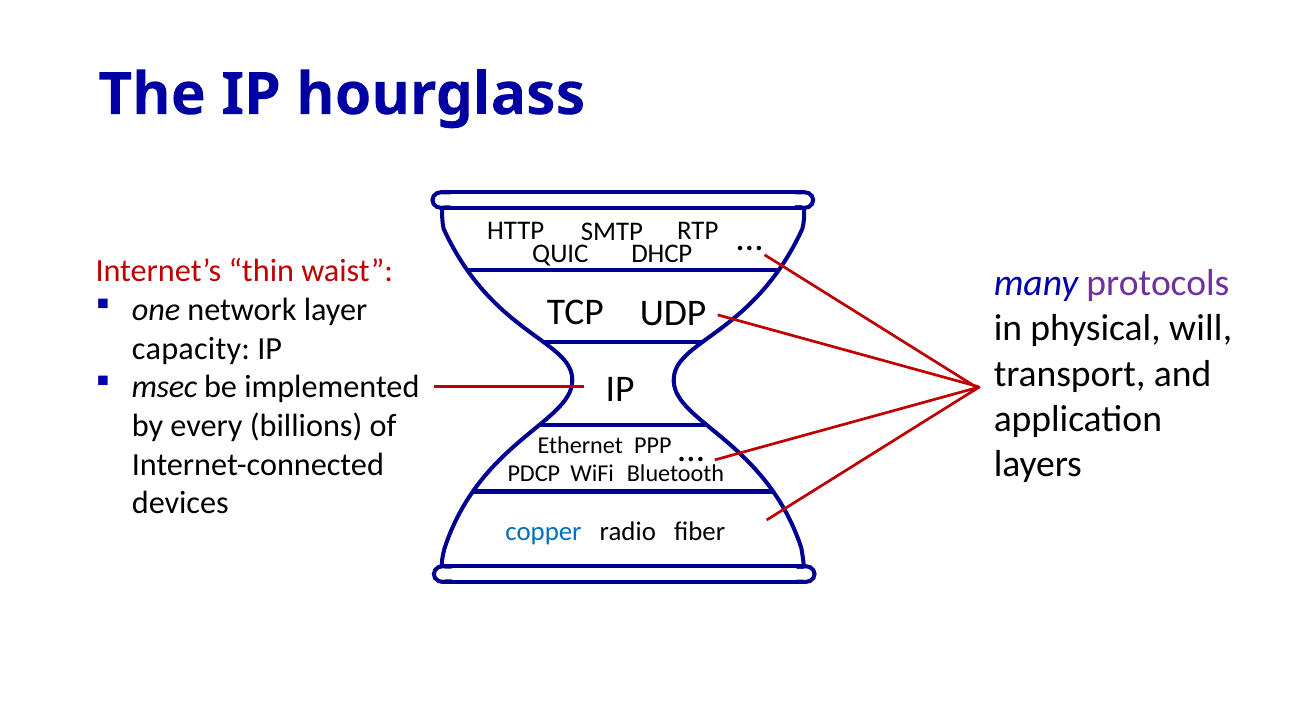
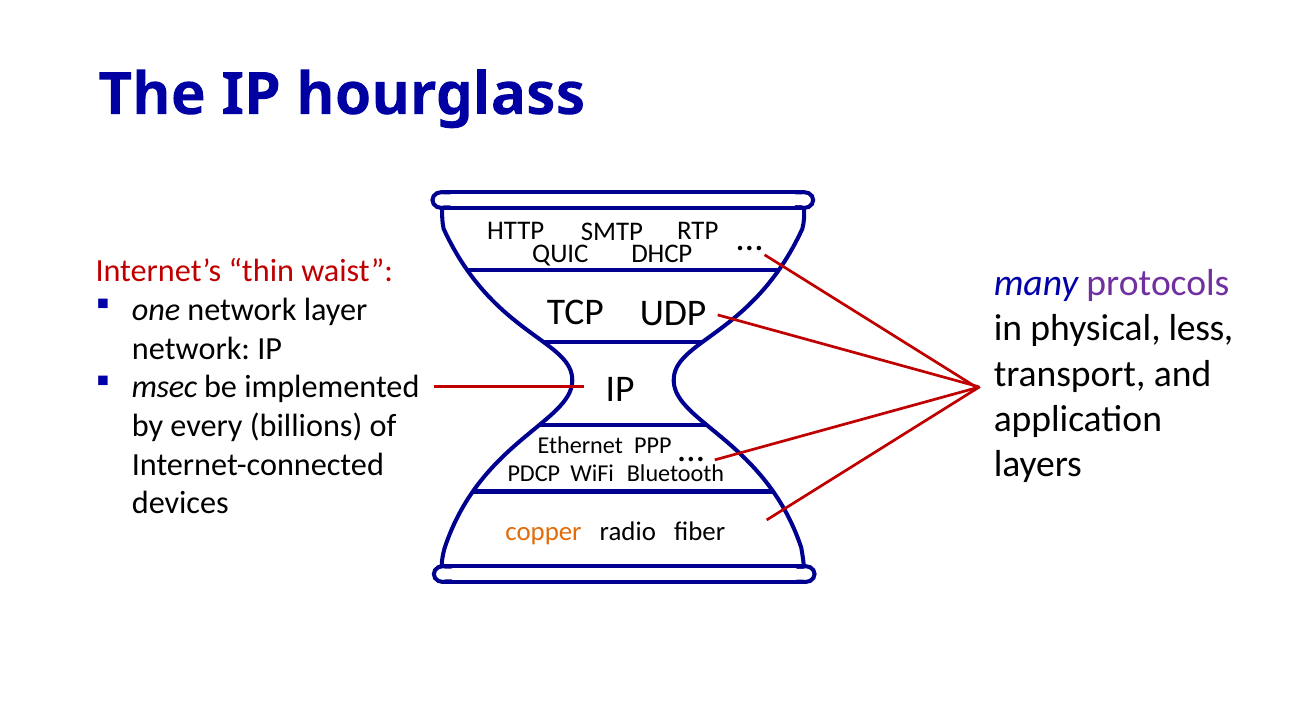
will: will -> less (1201, 329)
capacity: capacity -> network (191, 349)
copper colour: blue -> orange (543, 531)
